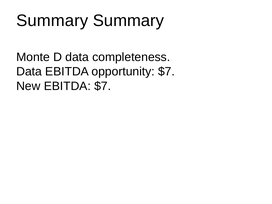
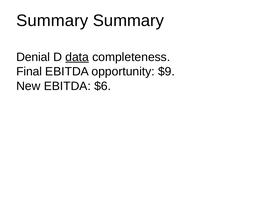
Monte: Monte -> Denial (33, 57)
data underline: none -> present (77, 57)
Data: Data -> Final (29, 72)
opportunity $7: $7 -> $9 (166, 72)
EBITDA $7: $7 -> $6 (103, 86)
